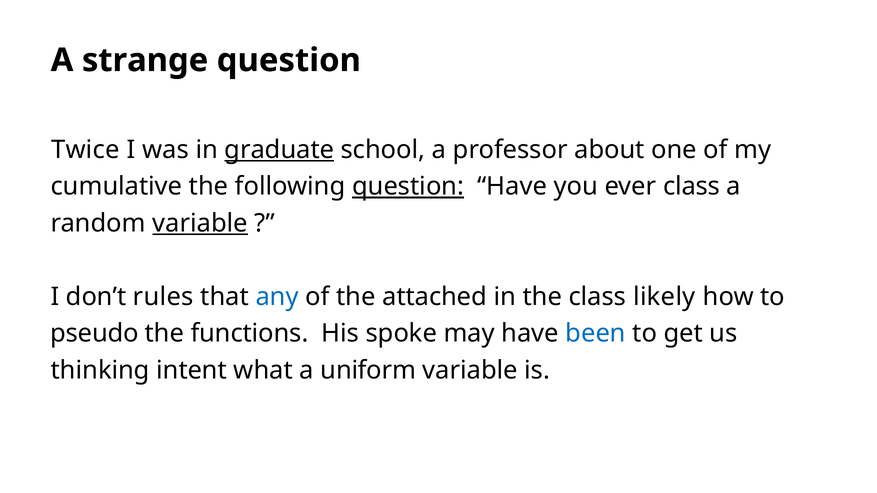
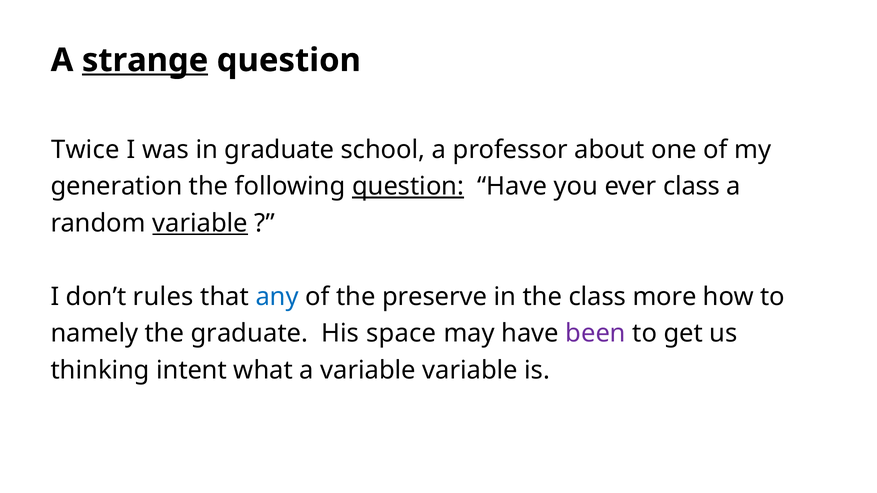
strange underline: none -> present (145, 60)
graduate underline: present -> none (279, 150)
cumulative: cumulative -> generation (116, 187)
attached: attached -> preserve (435, 297)
likely: likely -> more (665, 297)
pseudo: pseudo -> namely (94, 334)
the functions: functions -> graduate (249, 334)
spoke: spoke -> space (401, 334)
been colour: blue -> purple (596, 334)
a uniform: uniform -> variable (368, 370)
